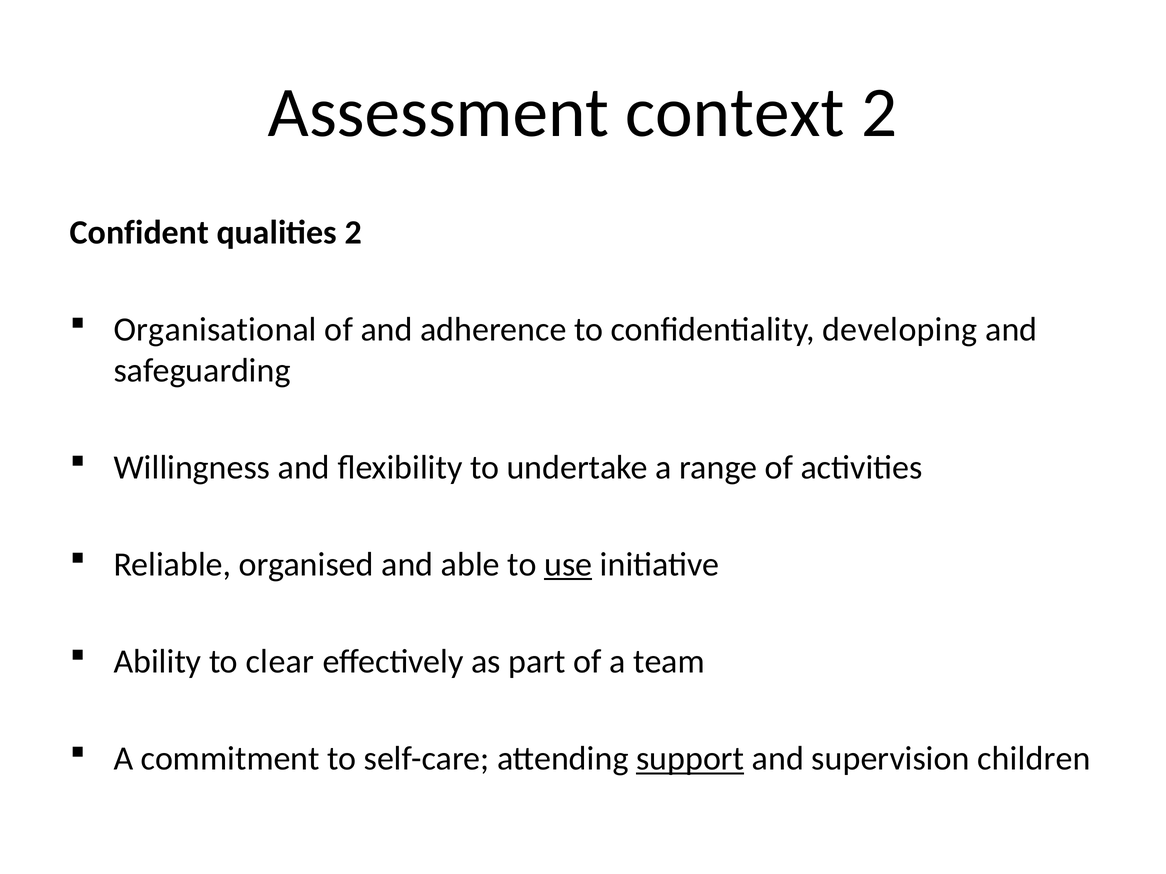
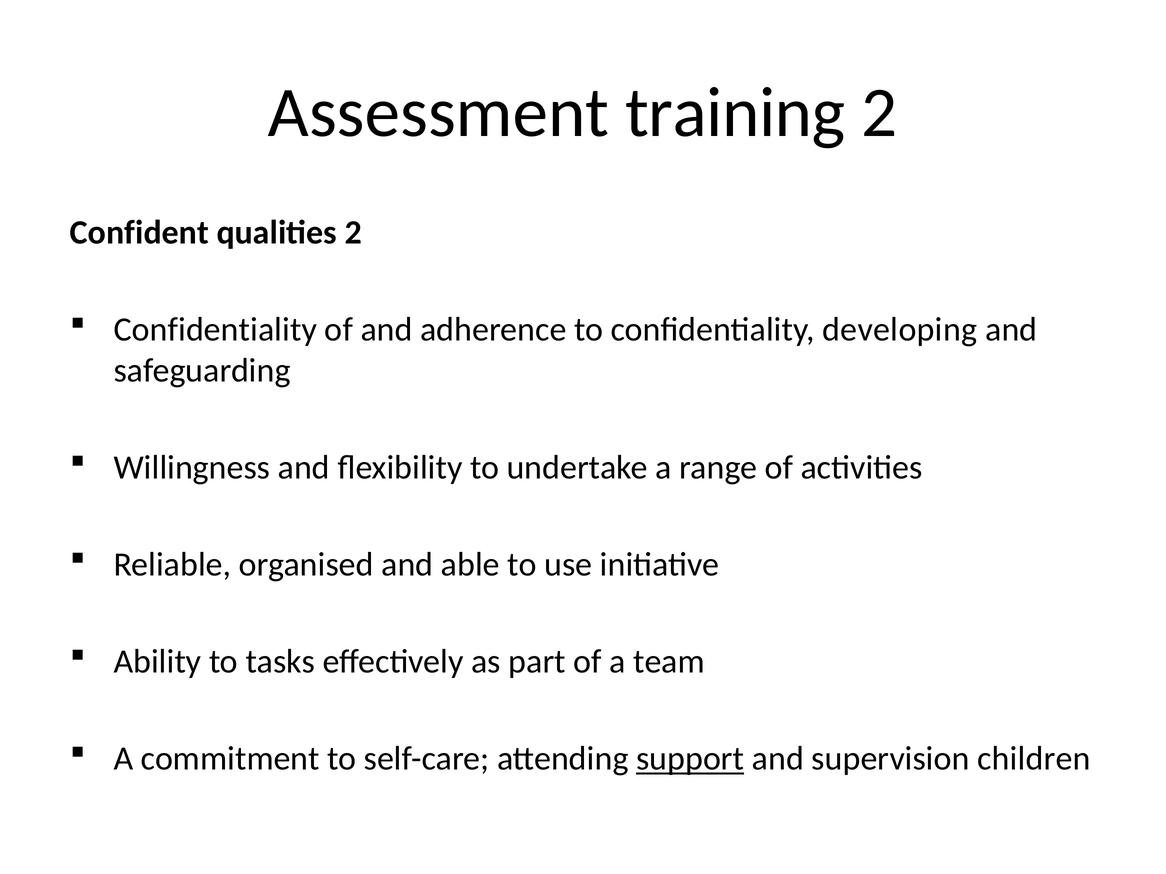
context: context -> training (735, 113)
Organisational: Organisational -> Confidentiality (215, 330)
use underline: present -> none (568, 565)
clear: clear -> tasks (280, 662)
